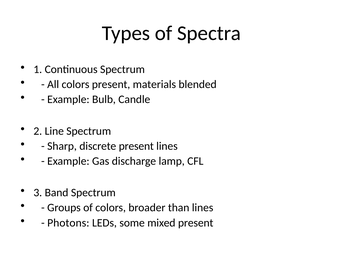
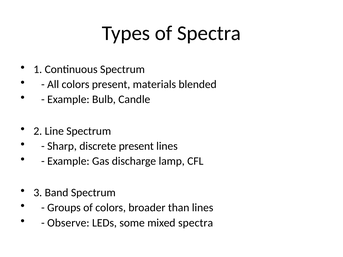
Photons: Photons -> Observe (68, 223)
mixed present: present -> spectra (196, 223)
